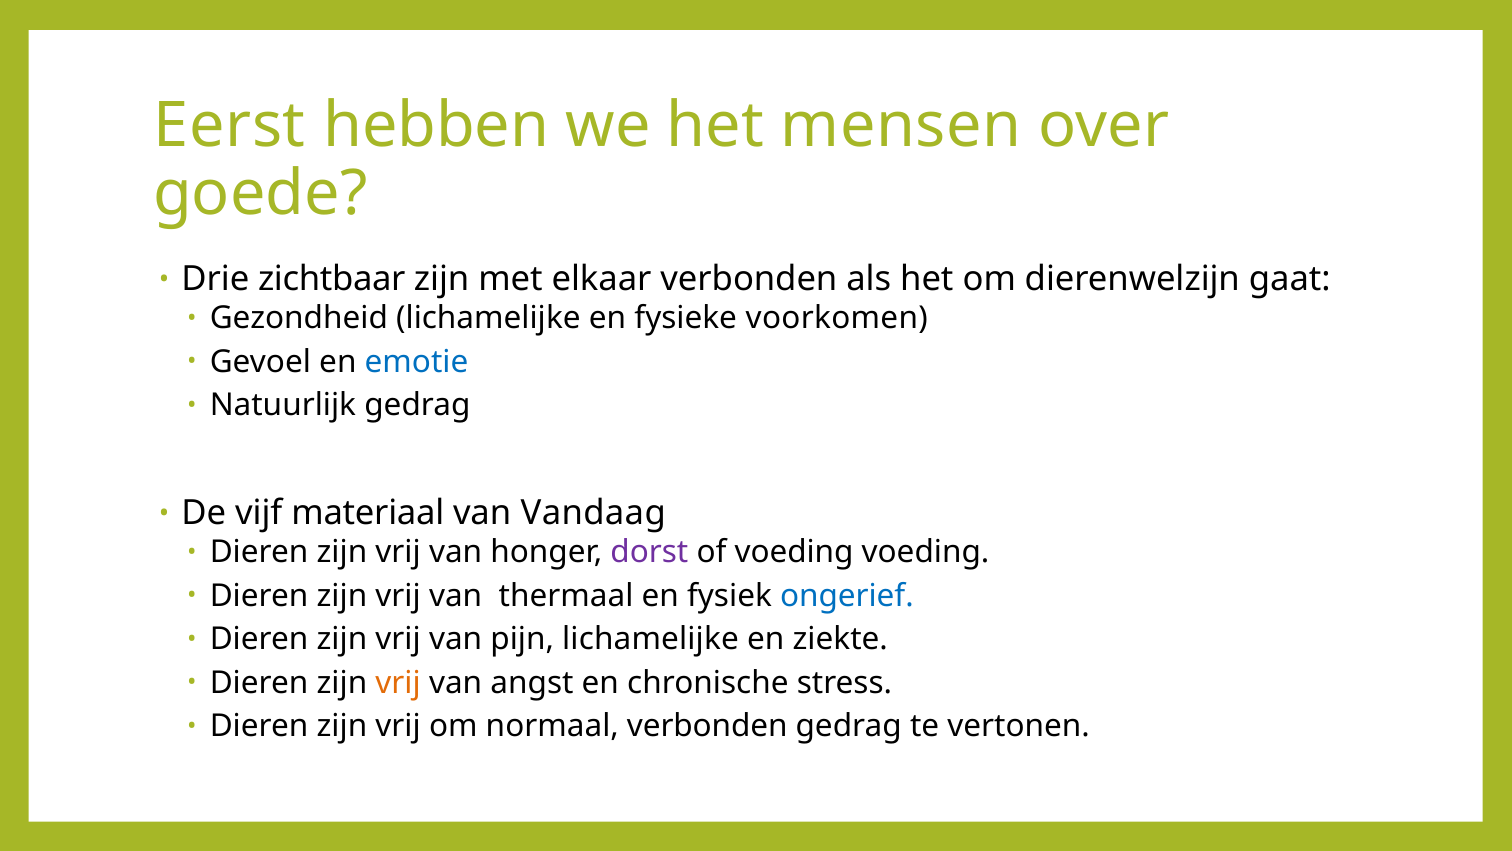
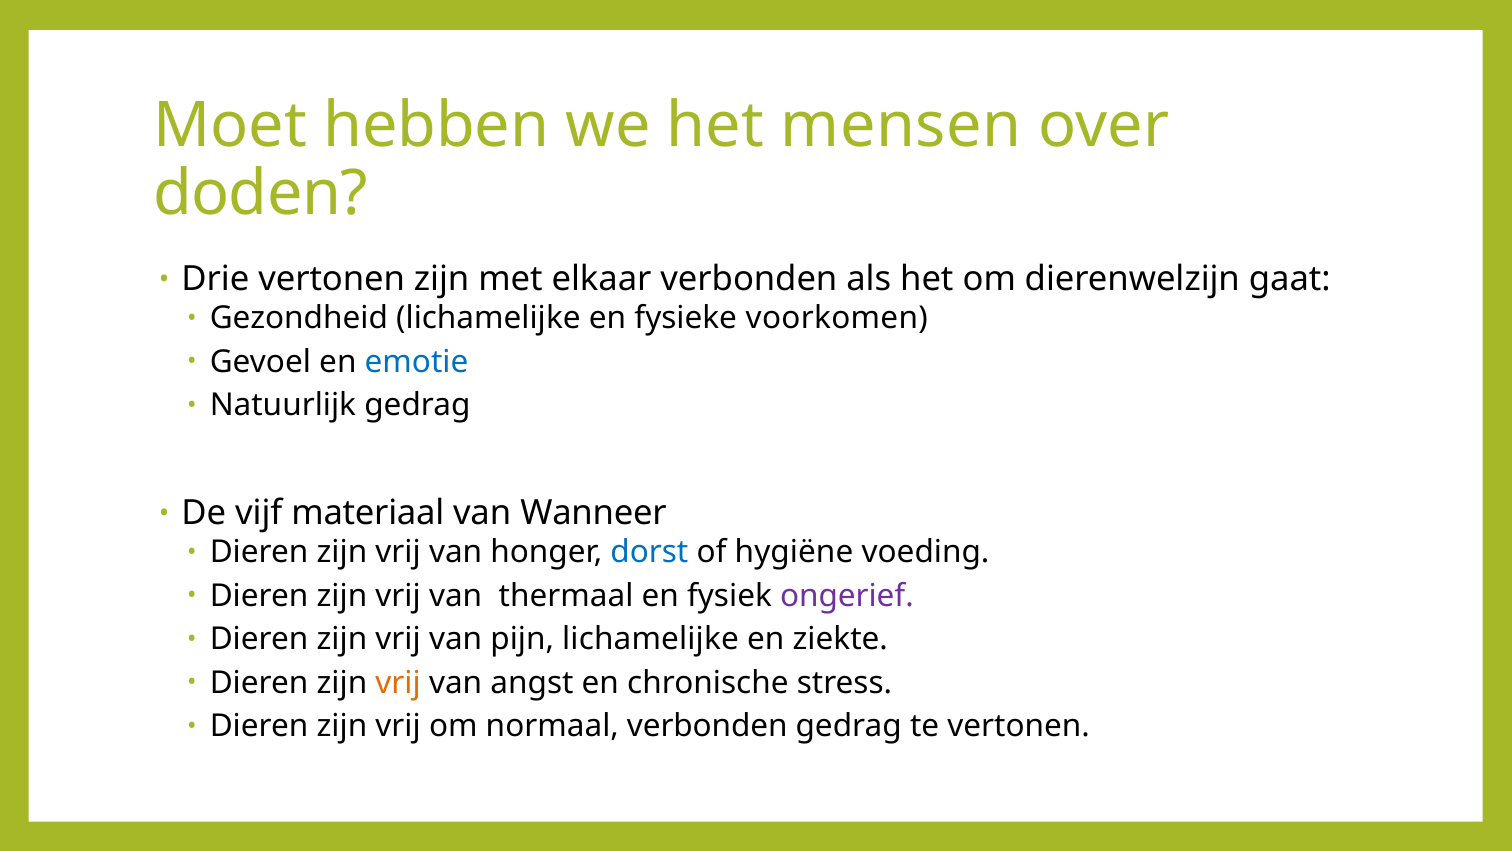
Eerst: Eerst -> Moet (230, 125)
goede: goede -> doden (261, 193)
Drie zichtbaar: zichtbaar -> vertonen (332, 279)
Vandaag: Vandaag -> Wanneer (594, 513)
dorst colour: purple -> blue (649, 552)
of voeding: voeding -> hygiëne (794, 552)
ongerief colour: blue -> purple (847, 595)
